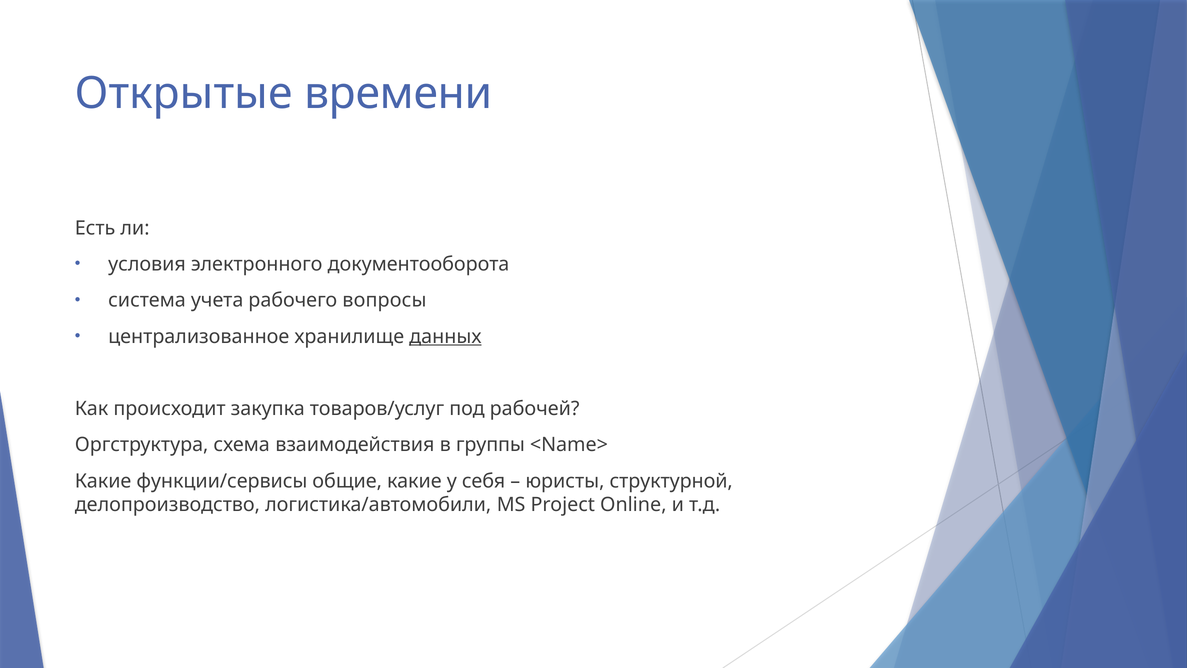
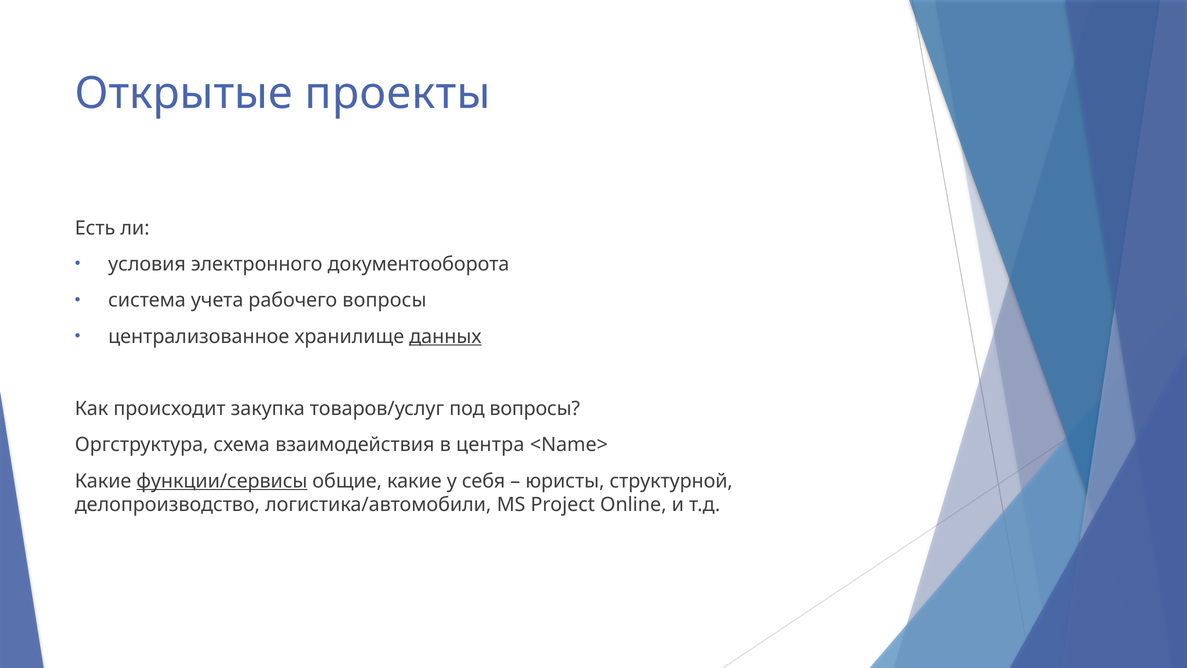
времени: времени -> проекты (398, 94)
под рабочей: рабочей -> вопросы (535, 409)
группы: группы -> центра (490, 445)
функции/сервисы underline: none -> present (222, 481)
